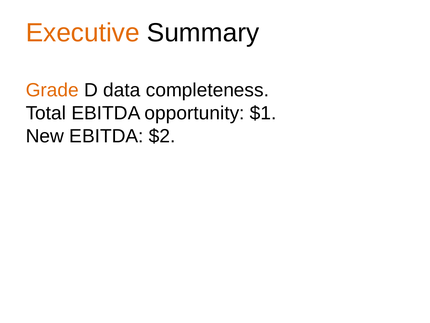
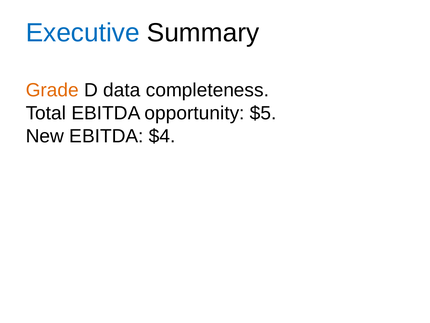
Executive colour: orange -> blue (83, 33)
$1: $1 -> $5 (263, 113)
$2: $2 -> $4 (162, 136)
